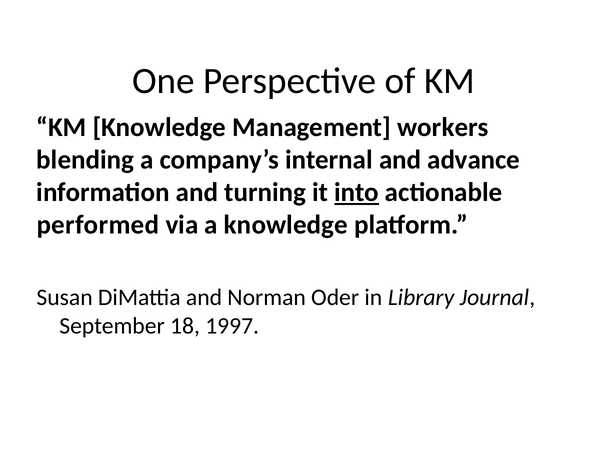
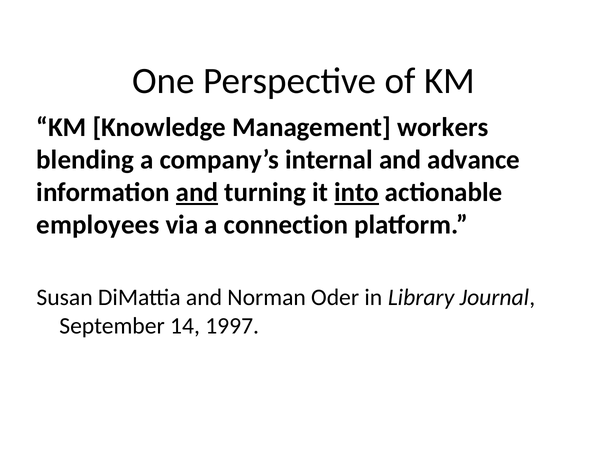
and underline: none -> present (197, 192)
performed: performed -> employees (98, 225)
a knowledge: knowledge -> connection (286, 225)
18: 18 -> 14 (185, 326)
